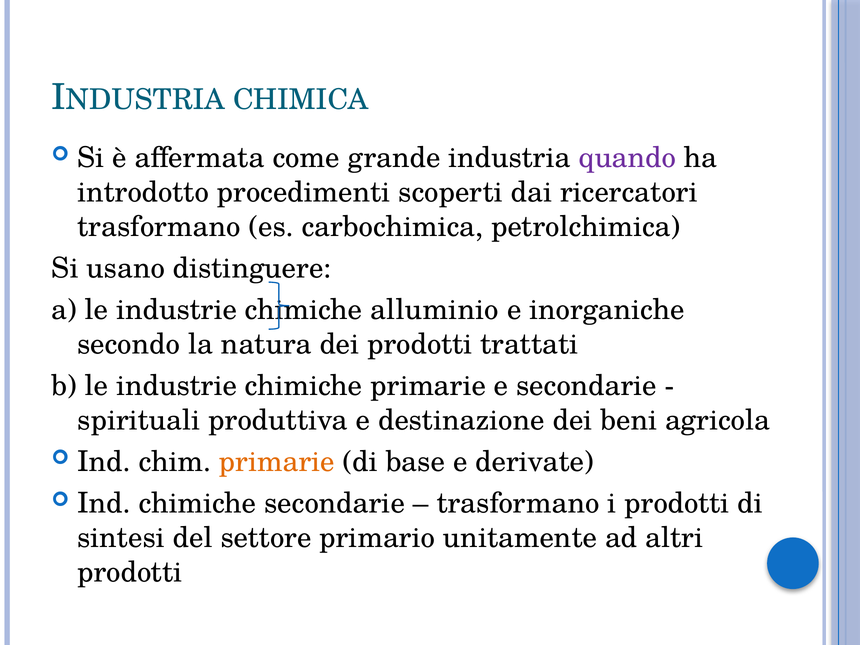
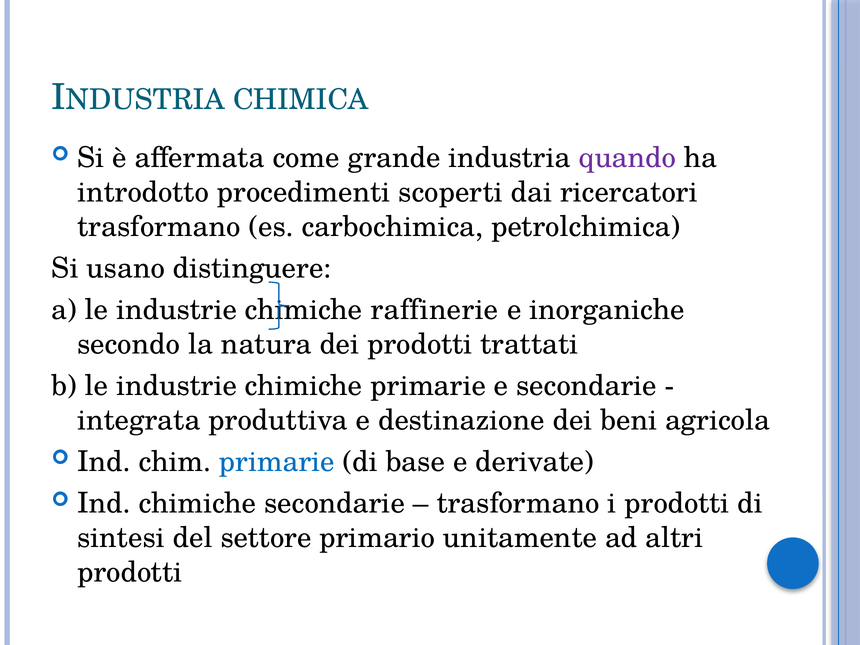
alluminio: alluminio -> raffinerie (435, 310)
spirituali: spirituali -> integrata (139, 420)
primarie colour: orange -> blue (277, 462)
